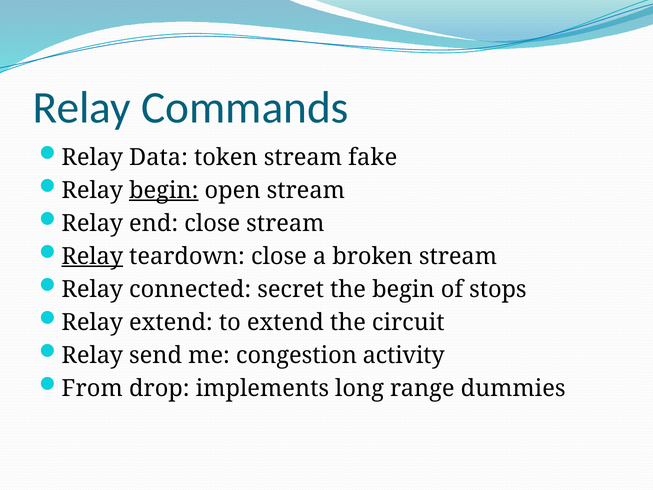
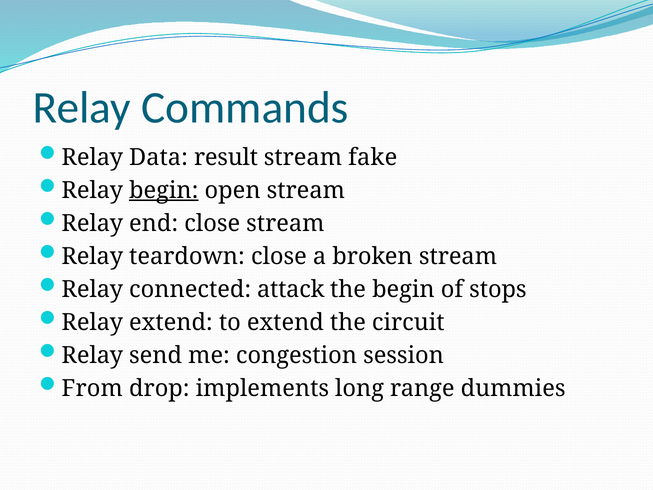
token: token -> result (226, 157)
Relay underline: present -> none (92, 256)
secret: secret -> attack (291, 289)
activity: activity -> session (404, 355)
